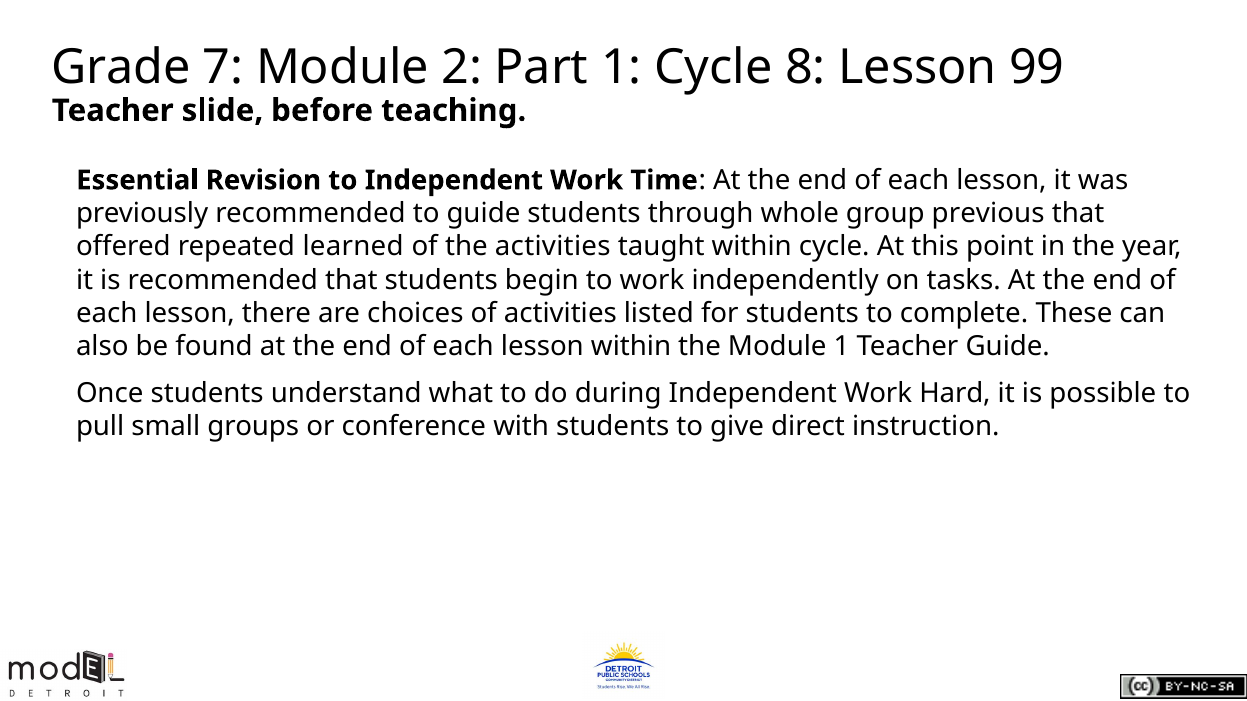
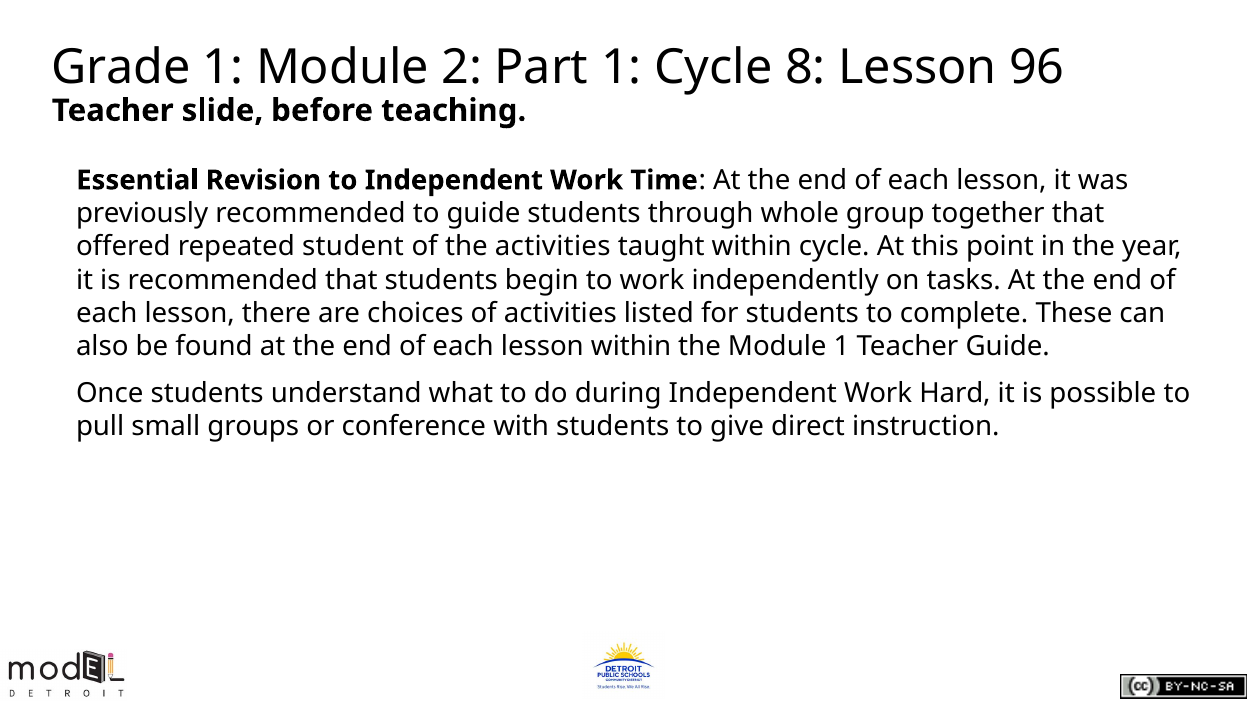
Grade 7: 7 -> 1 (223, 67)
99: 99 -> 96 (1037, 67)
previous: previous -> together (988, 214)
learned: learned -> student (353, 247)
